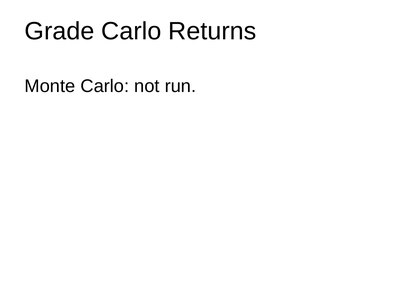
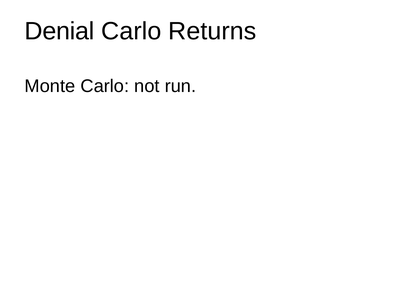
Grade: Grade -> Denial (60, 31)
